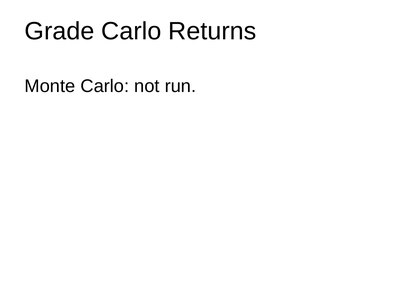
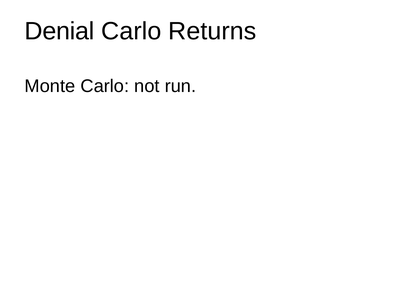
Grade: Grade -> Denial (60, 31)
